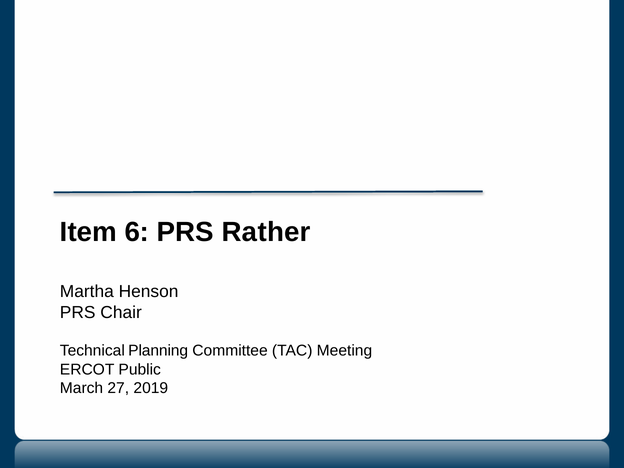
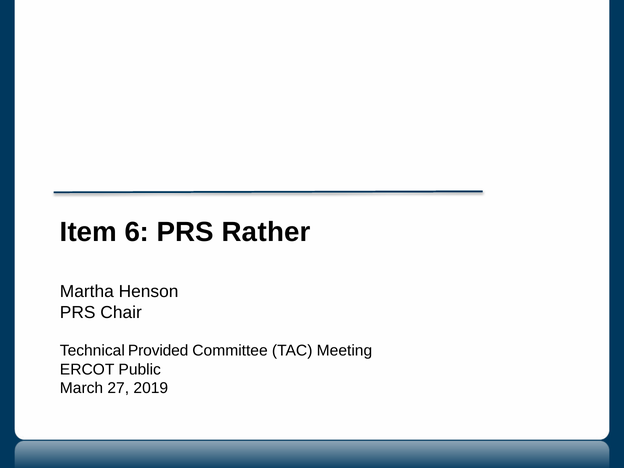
Planning: Planning -> Provided (158, 351)
